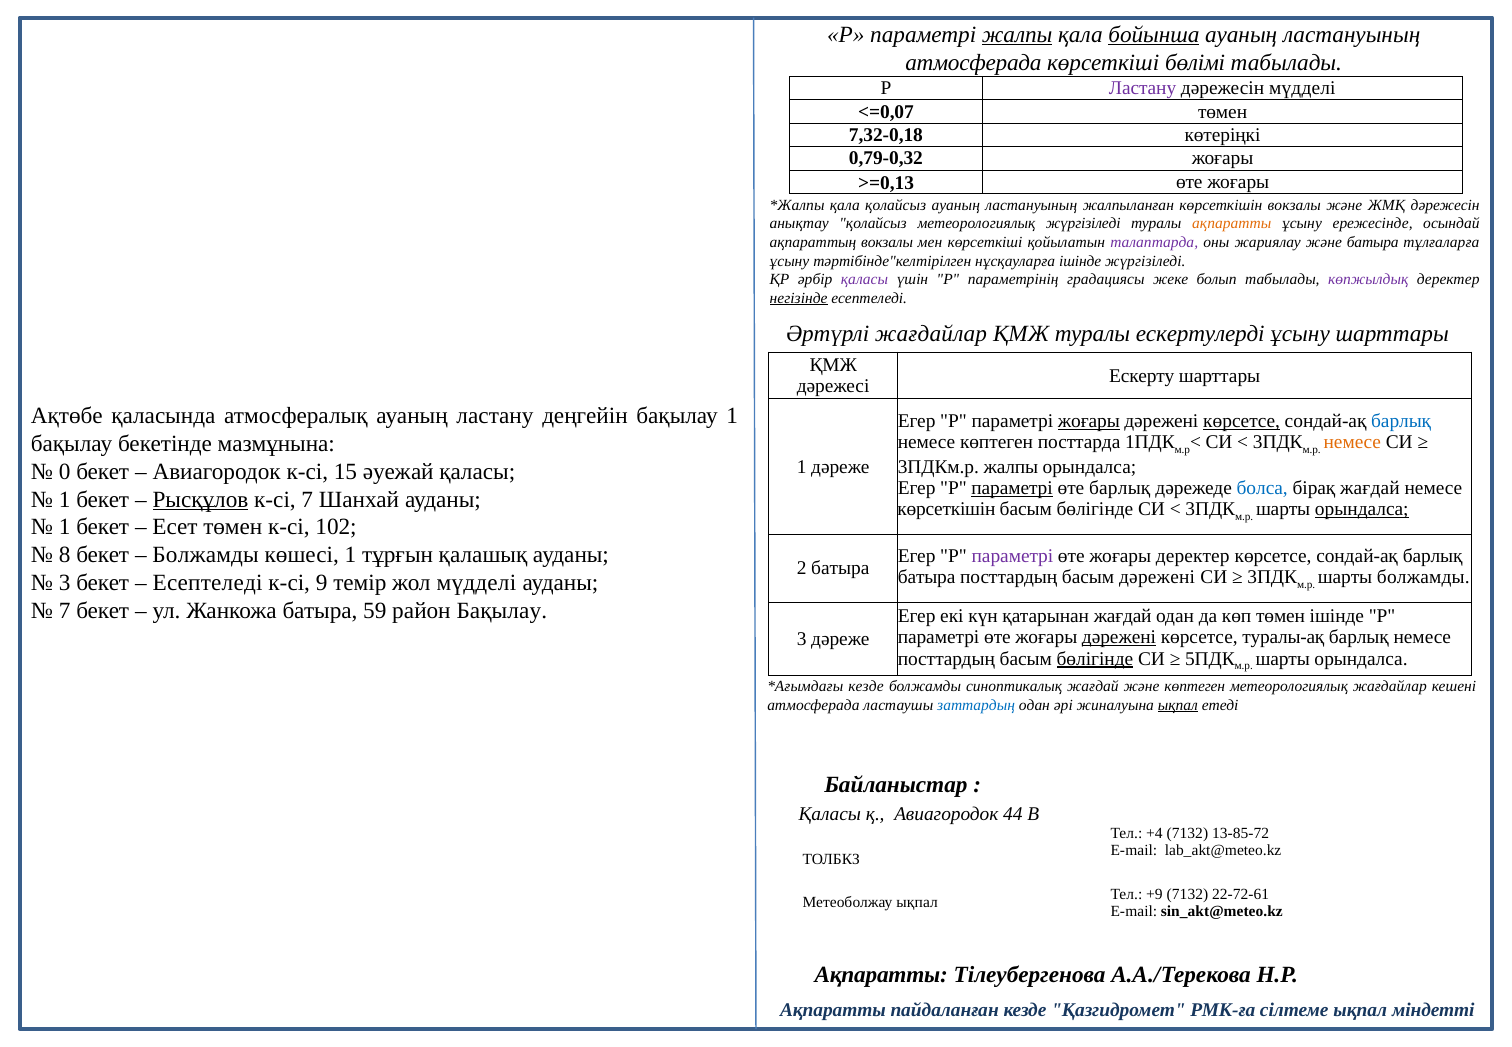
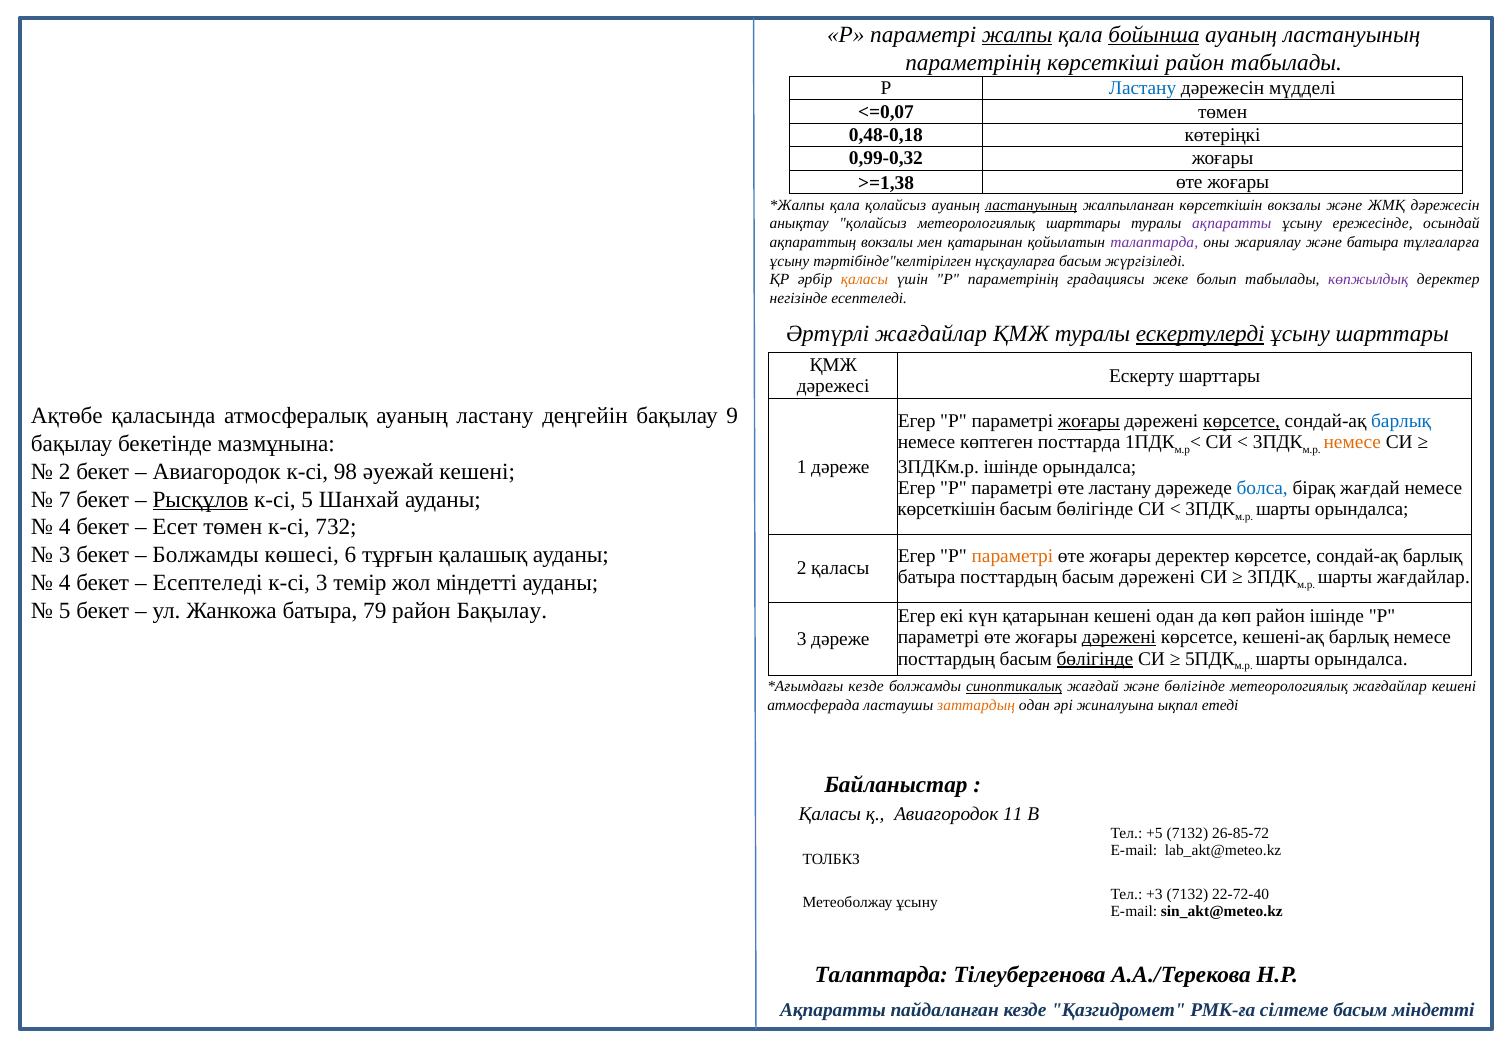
атмосферада: атмосферада -> параметрінің (973, 62)
көрсеткіші бөлімі: бөлімі -> район (1195, 62)
Ластану colour: purple -> blue (1143, 88)
7,32-0,18: 7,32-0,18 -> 0,48-0,18 (886, 135)
0,79-0,32: 0,79-0,32 -> 0,99-0,32 (886, 158)
>=0,13: >=0,13 -> >=1,38 (886, 183)
ластануының underline: none -> present (1031, 205)
метеорологиялық жүргізіледі: жүргізіледі -> шарттары (1083, 224)
ақпаратты colour: orange -> purple (1232, 224)
мен көрсеткіші: көрсеткіші -> қатарынан (985, 242)
нұсқауларға ішінде: ішінде -> басым (1080, 261)
қаласы colour: purple -> orange (864, 279)
негізінде underline: present -> none (799, 298)
ескертулерді underline: none -> present (1200, 334)
бақылау 1: 1 -> 9 (732, 415)
3ПДКм.р жалпы: жалпы -> ішінде (1011, 467)
0: 0 -> 2 (65, 471)
15: 15 -> 98 (345, 471)
әуежай қаласы: қаласы -> кешені (477, 471)
параметрі underline: present -> none (1012, 488)
өте барлық: барлық -> ластану (1120, 488)
1: 1 -> 7 (65, 499)
к-сі 7: 7 -> 5 (307, 499)
орындалса underline: present -> none (1362, 509)
1: 1 -> 4 (65, 527)
102: 102 -> 732 (336, 527)
8: 8 -> 3 (65, 555)
көшесі 1: 1 -> 6 (350, 555)
параметрі colour: purple -> orange (1012, 556)
2 батыра: батыра -> қаласы (840, 568)
шарты болжамды: болжамды -> жағдайлар (1423, 577)
3: 3 -> 4 (65, 583)
к-сі 9: 9 -> 3 (322, 583)
жол мүдделі: мүдделі -> міндетті (477, 583)
7: 7 -> 5 (65, 611)
59: 59 -> 79 (375, 611)
қатарынан жағдай: жағдай -> кешені (1123, 616)
көп төмен: төмен -> район (1280, 616)
туралы-ақ: туралы-ақ -> кешені-ақ (1283, 637)
синоптикалық underline: none -> present (1014, 686)
және көптеген: көптеген -> бөлігінде (1195, 686)
заттардың colour: blue -> orange (976, 705)
ықпал underline: present -> none (1178, 705)
44: 44 -> 11 (1013, 814)
+4: +4 -> +5 (1154, 833)
13-85-72: 13-85-72 -> 26-85-72 (1241, 833)
+9: +9 -> +3 (1154, 894)
22-72-61: 22-72-61 -> 22-72-40 (1241, 894)
Метеоболжау ықпал: ықпал -> ұсыну (917, 902)
Ақпаратты: Ақпаратты -> Талаптарда (881, 975)
сілтеме ықпал: ықпал -> басым (1360, 1010)
